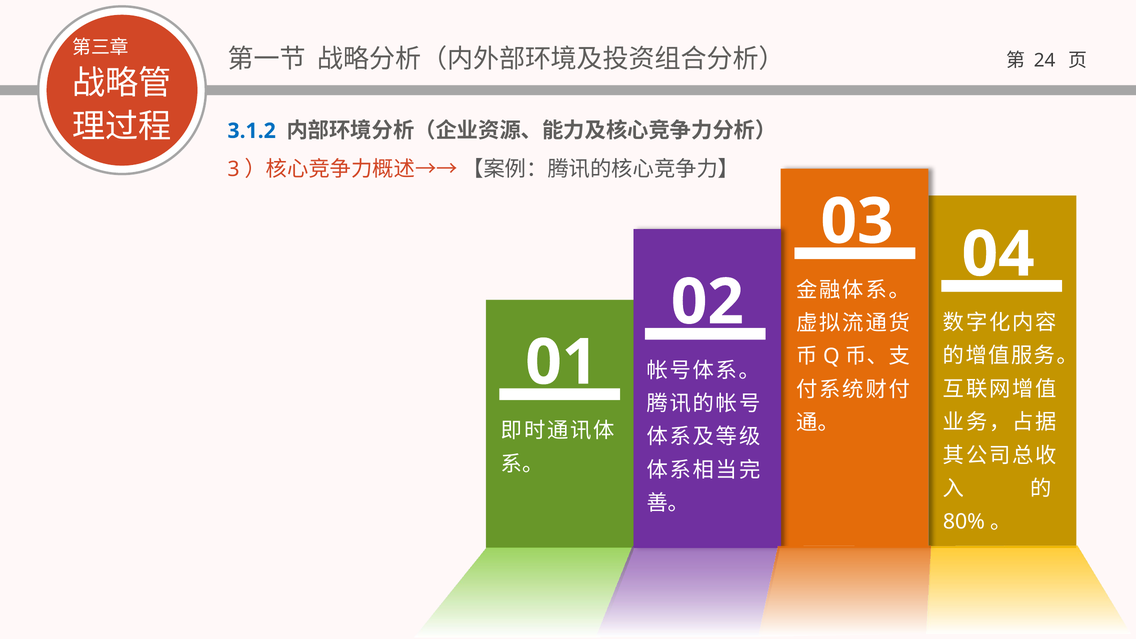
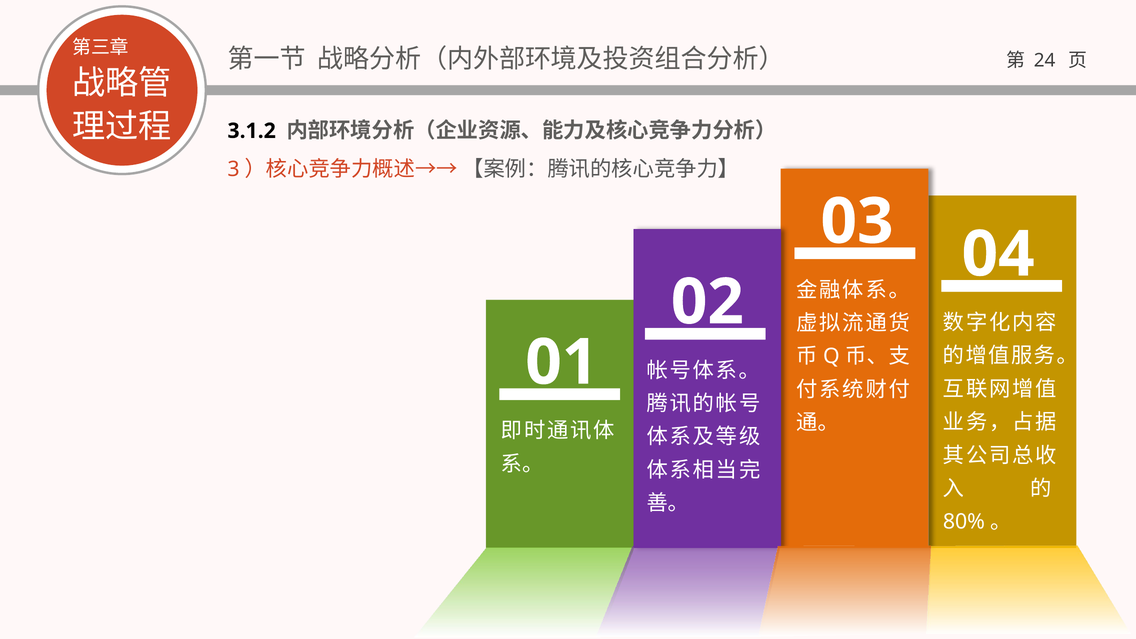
3.1.2 colour: blue -> black (252, 131)
